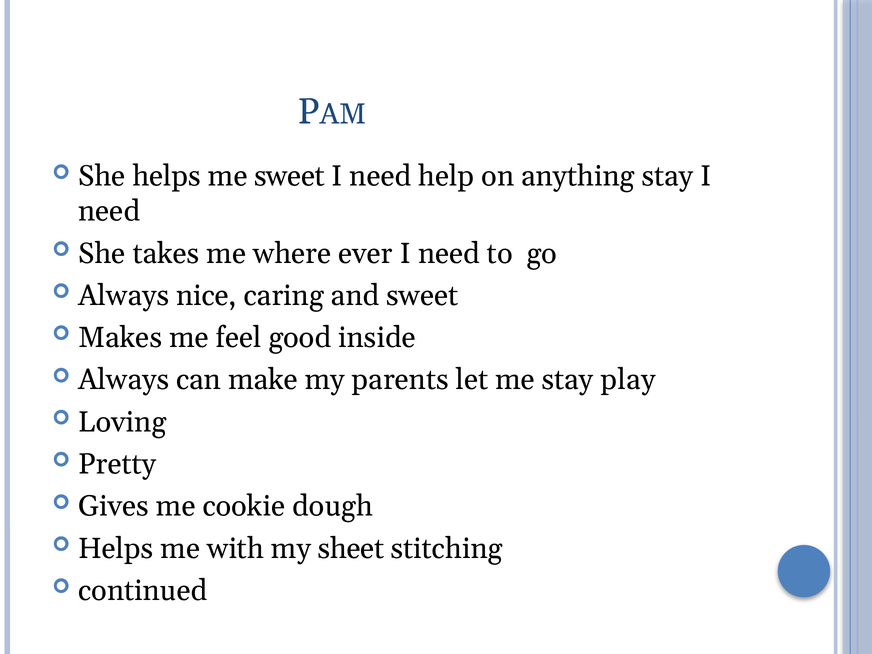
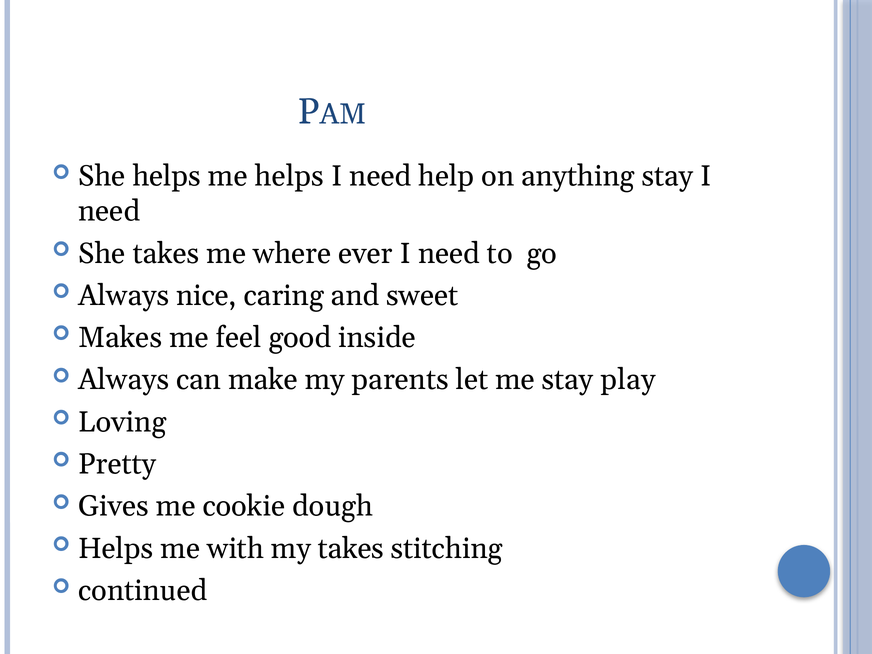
me sweet: sweet -> helps (289, 176)
my sheet: sheet -> takes (351, 549)
